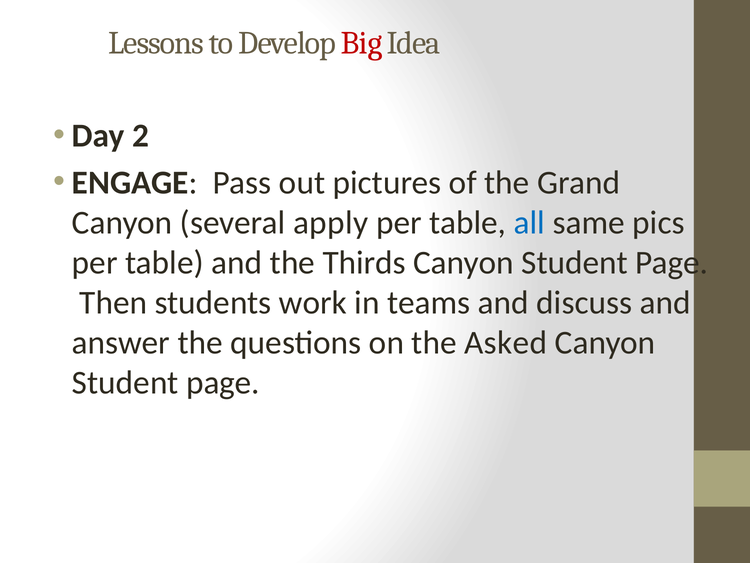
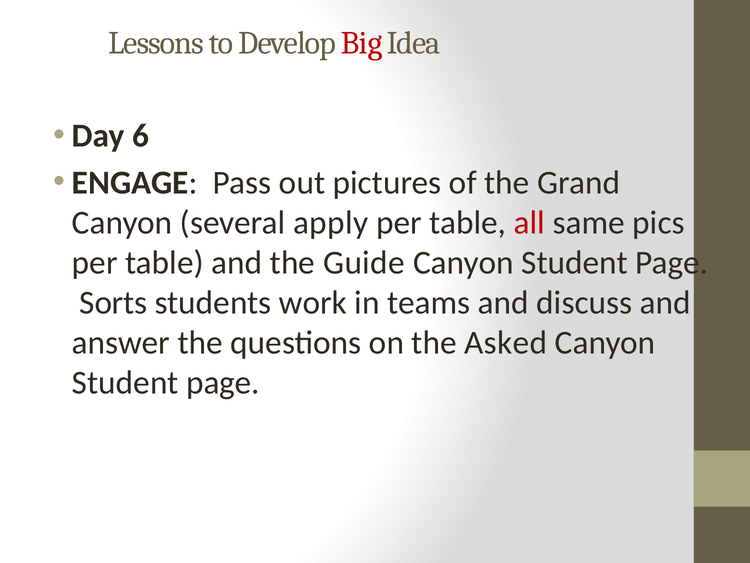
2: 2 -> 6 (141, 136)
all colour: blue -> red (529, 222)
Thirds: Thirds -> Guide (364, 262)
Then: Then -> Sorts (113, 302)
